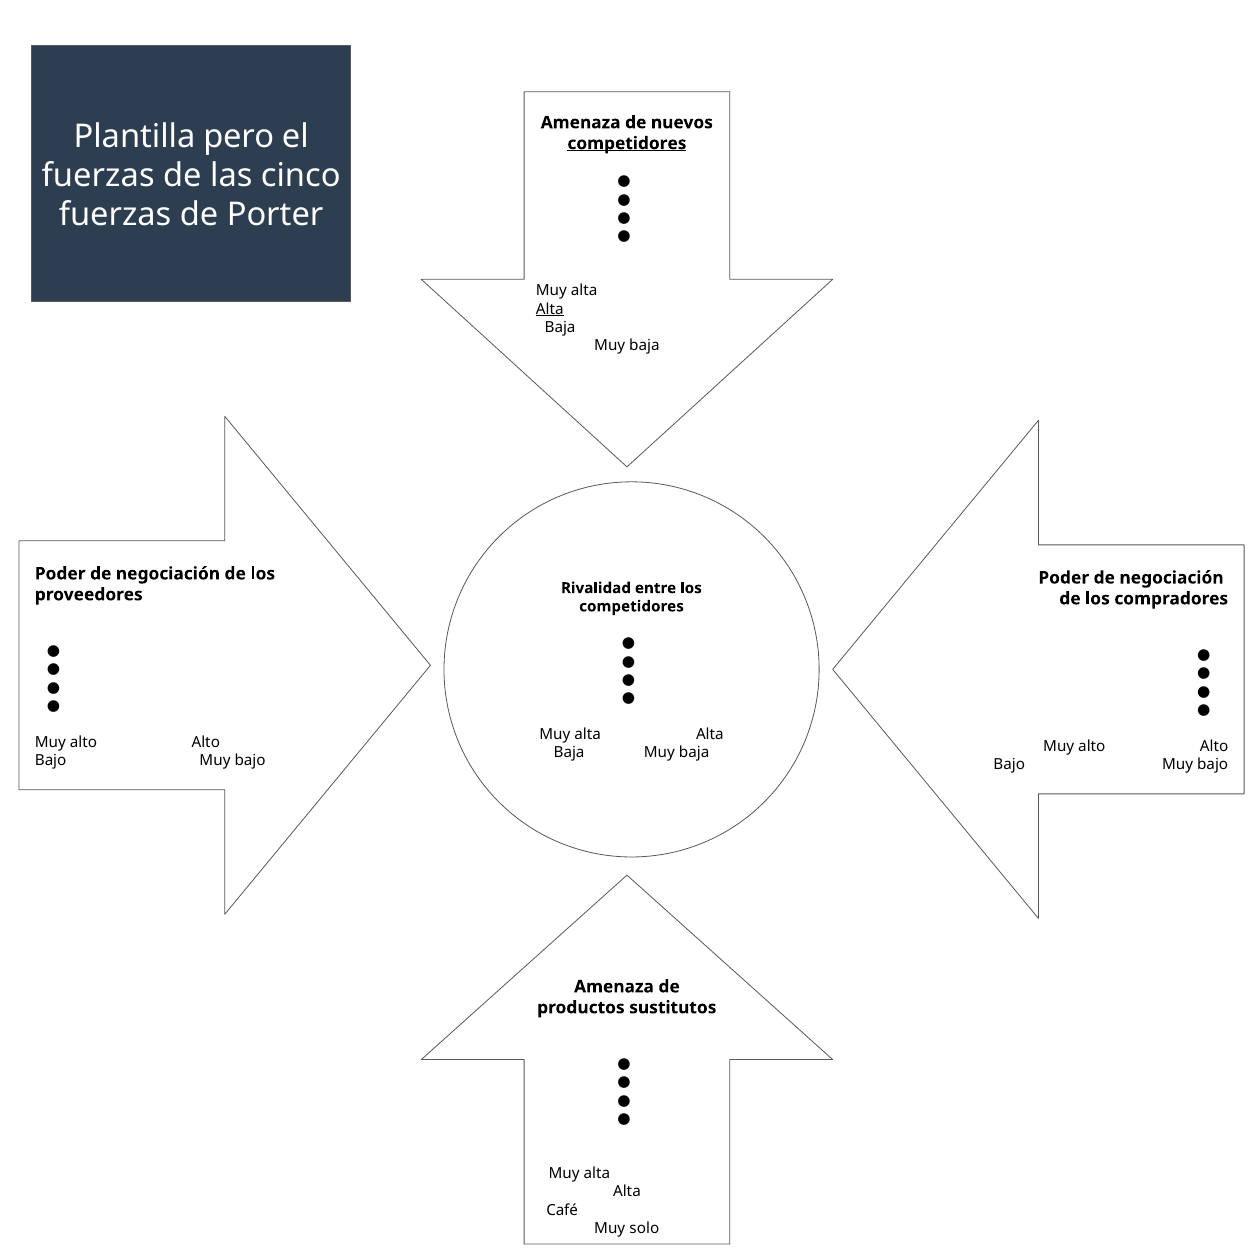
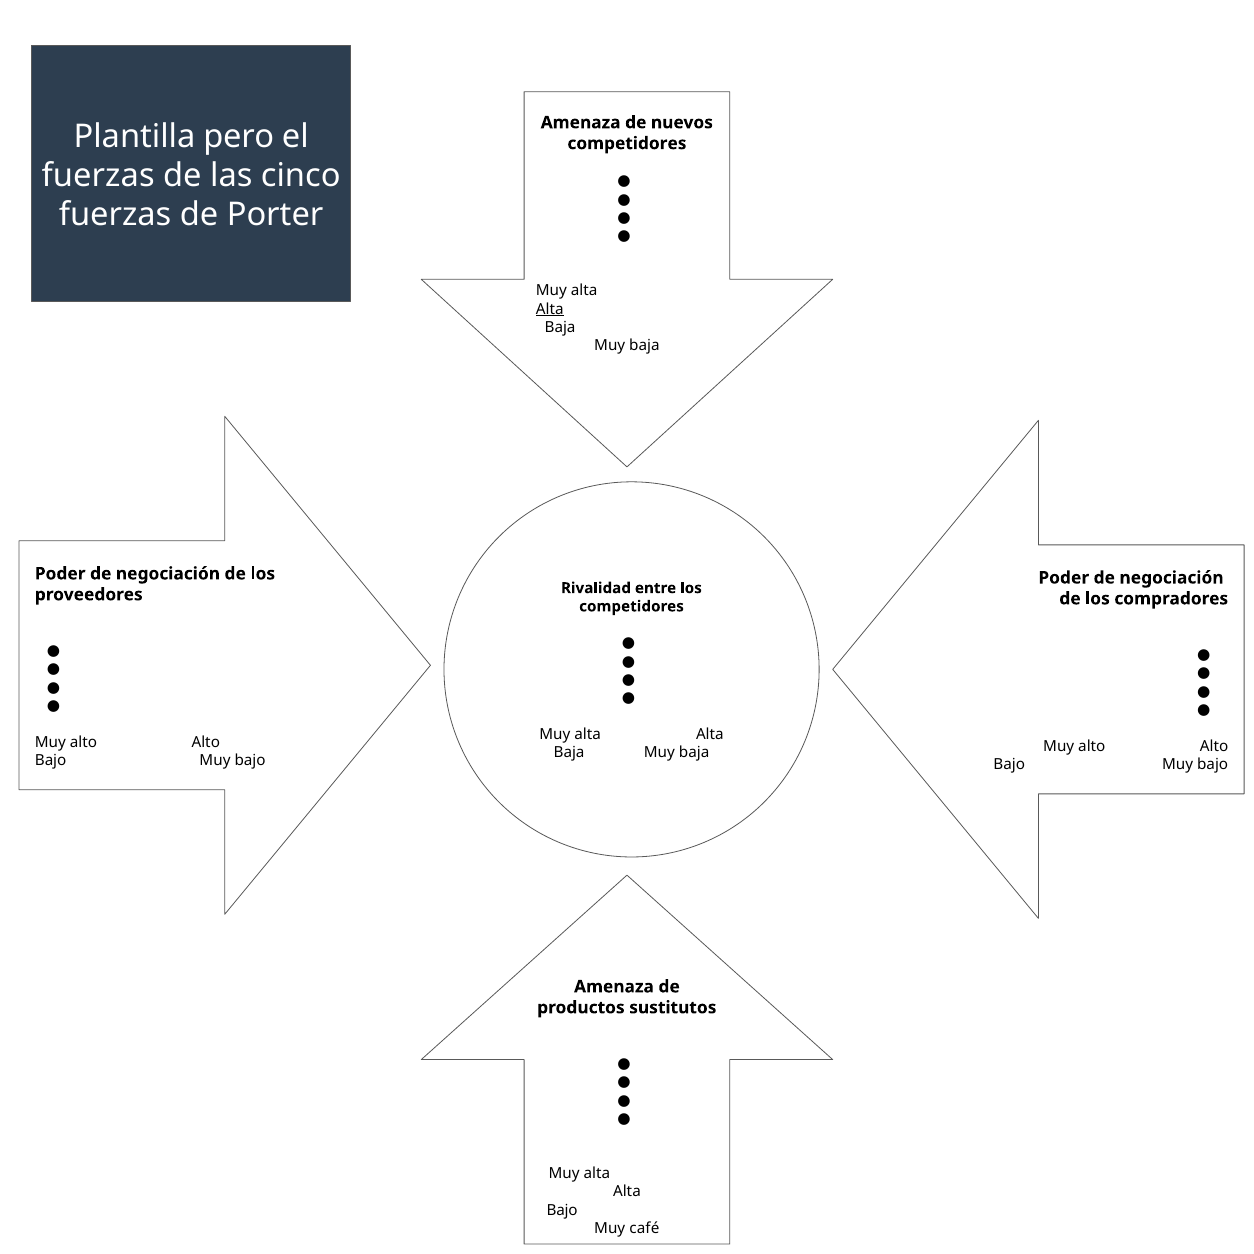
competidores underline: present -> none (627, 143)
Café: Café -> Bajo (562, 1210)
solo: solo -> café (644, 1228)
